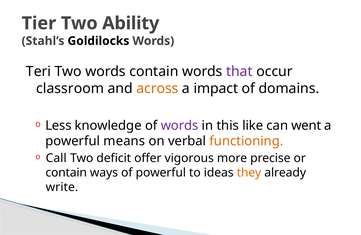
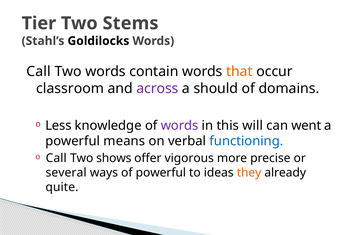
Ability: Ability -> Stems (131, 23)
Teri: Teri -> Call (38, 71)
that colour: purple -> orange (239, 71)
across colour: orange -> purple (157, 88)
impact: impact -> should (216, 88)
like: like -> will (253, 125)
functioning colour: orange -> blue (246, 141)
deficit: deficit -> shows (114, 158)
contain: contain -> several (66, 172)
write: write -> quite (62, 187)
